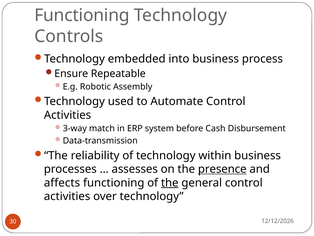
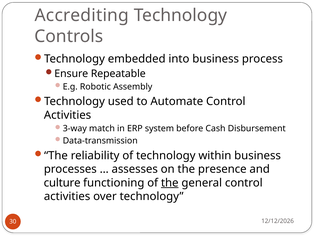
Functioning: Functioning -> Accrediting (82, 15)
presence underline: present -> none (222, 169)
affects: affects -> culture (62, 182)
